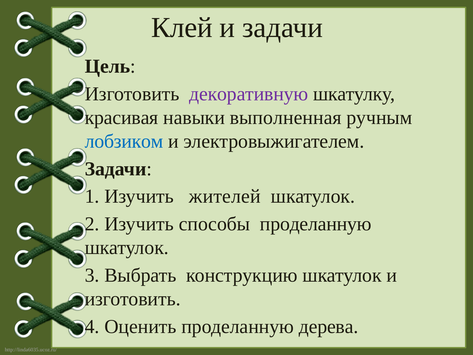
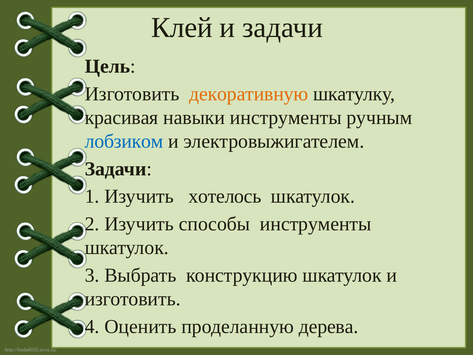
декоративную colour: purple -> orange (249, 94)
навыки выполненная: выполненная -> инструменты (286, 118)
жителей: жителей -> хотелось (225, 196)
способы проделанную: проделанную -> инструменты (316, 224)
